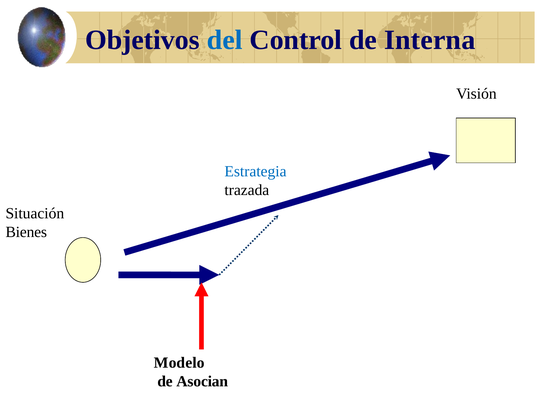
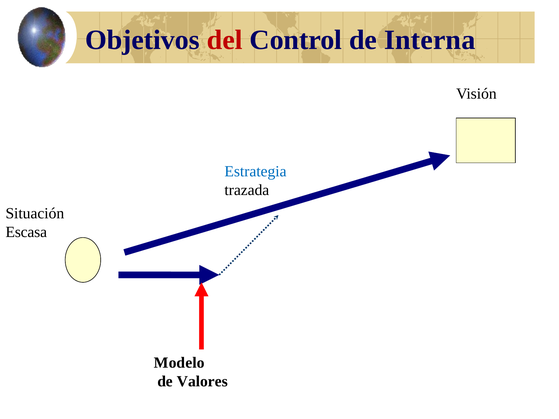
del colour: blue -> red (225, 40)
Bienes: Bienes -> Escasa (26, 232)
Asocian: Asocian -> Valores (202, 381)
